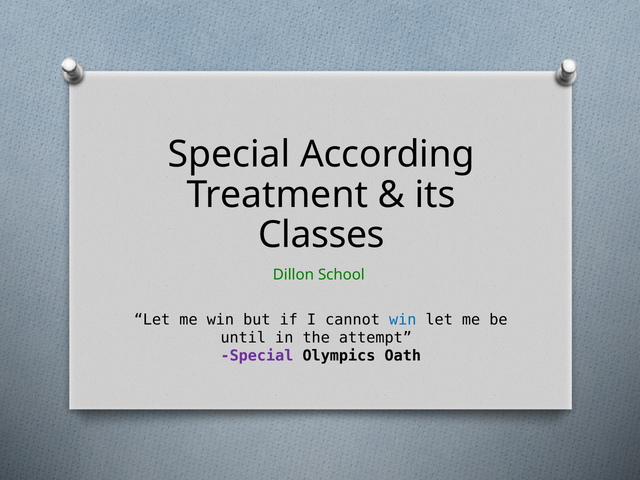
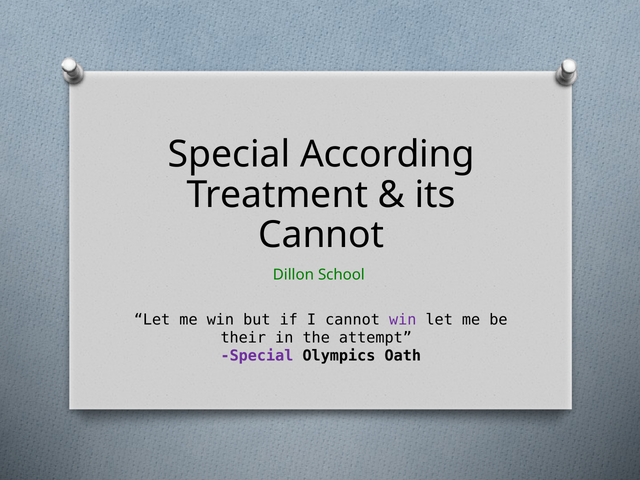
Classes: Classes -> Cannot (321, 235)
win colour: blue -> purple (403, 320)
until: until -> their (243, 338)
